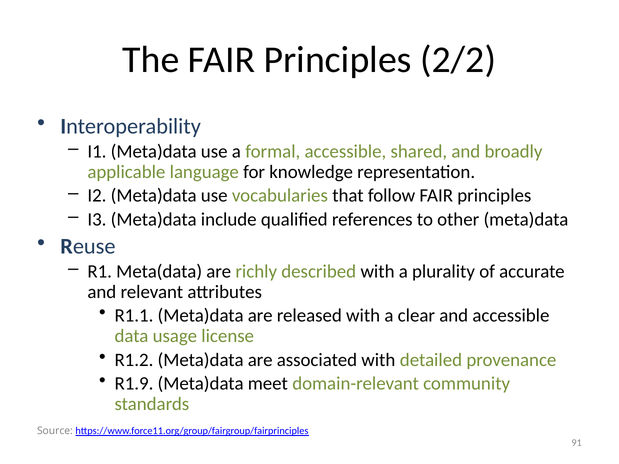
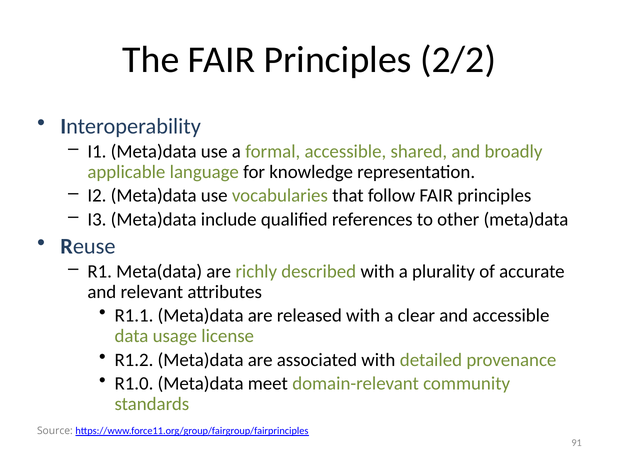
R1.9: R1.9 -> R1.0 (134, 384)
